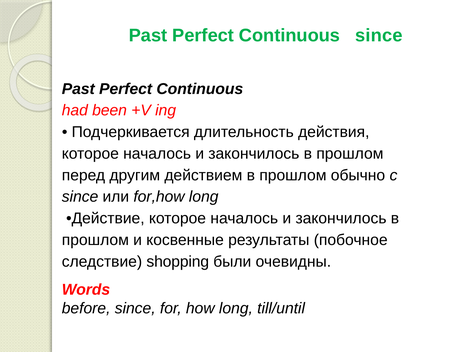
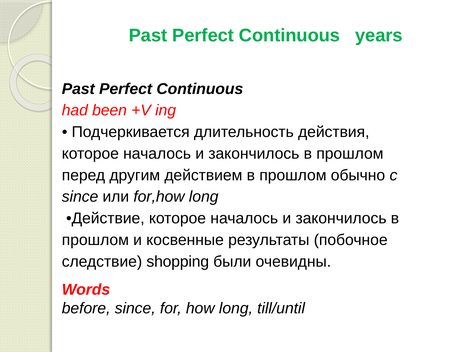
Continuous since: since -> years (379, 35)
